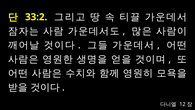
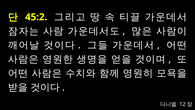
33:2: 33:2 -> 45:2 (36, 17)
